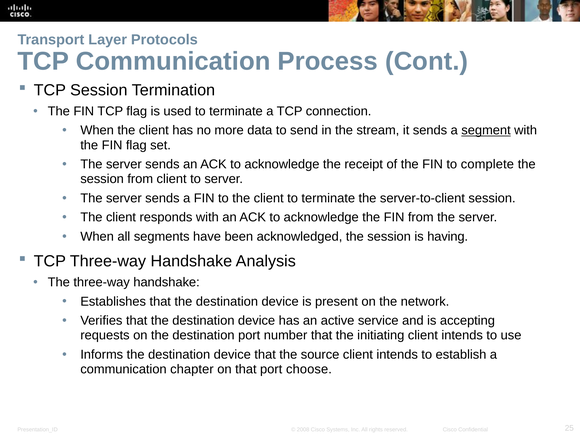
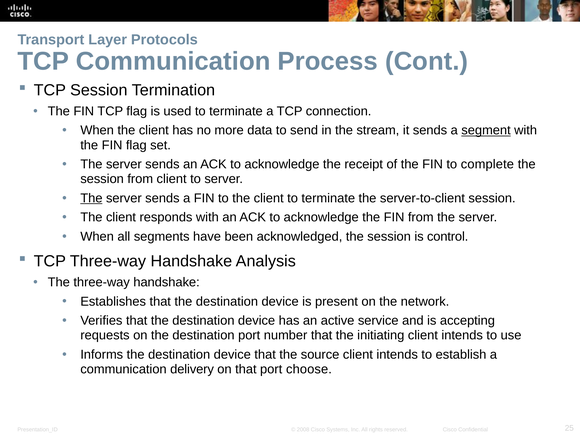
The underline: none -> present (91, 198)
having: having -> control (448, 237)
chapter: chapter -> delivery (192, 369)
